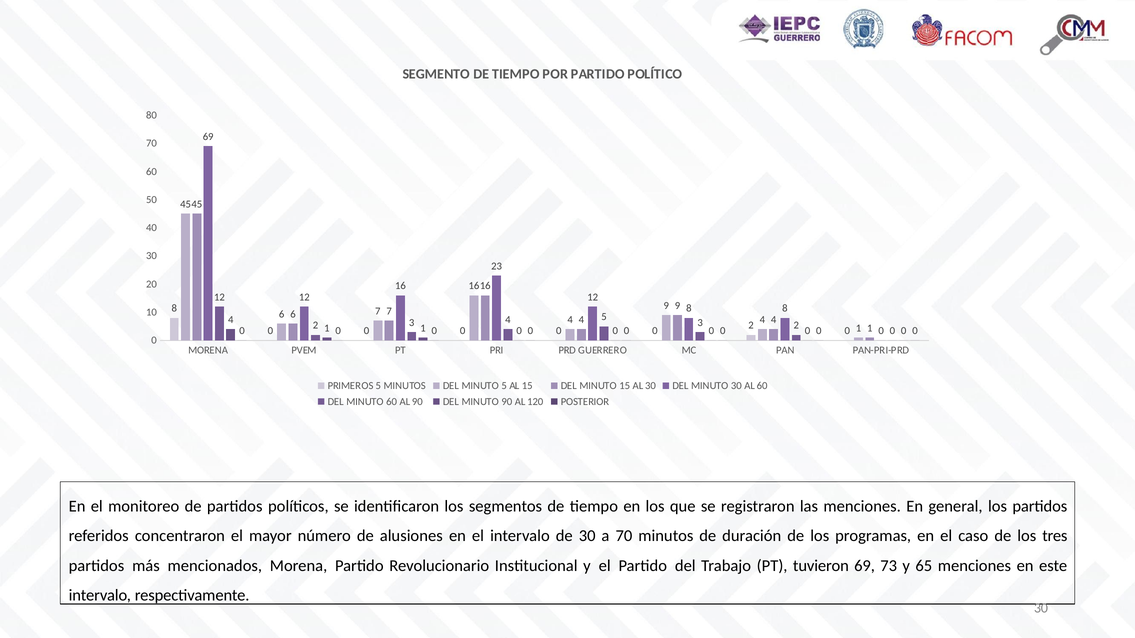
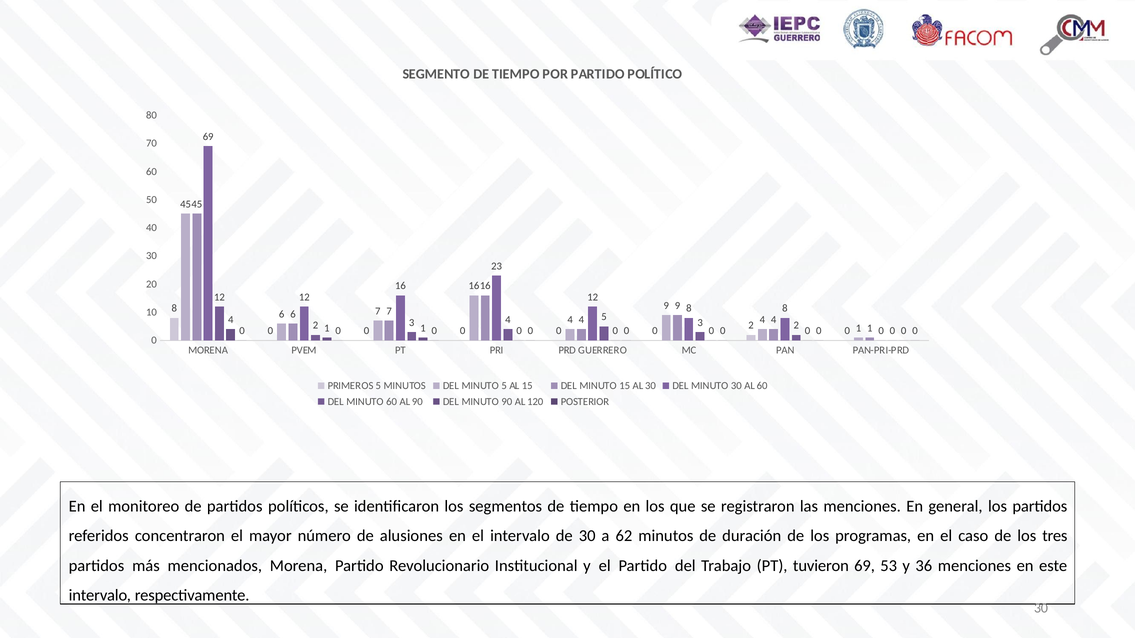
a 70: 70 -> 62 (624, 536)
73: 73 -> 53 (889, 566)
65: 65 -> 36 (924, 566)
